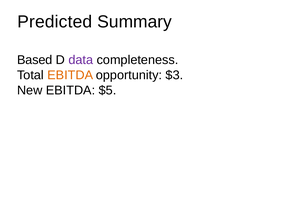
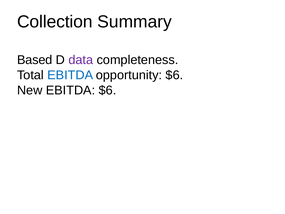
Predicted: Predicted -> Collection (55, 22)
EBITDA colour: orange -> blue (70, 75)
opportunity $3: $3 -> $6 (174, 75)
EBITDA $5: $5 -> $6 (108, 90)
